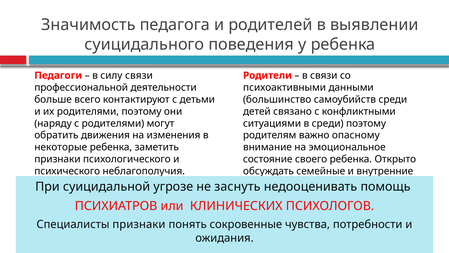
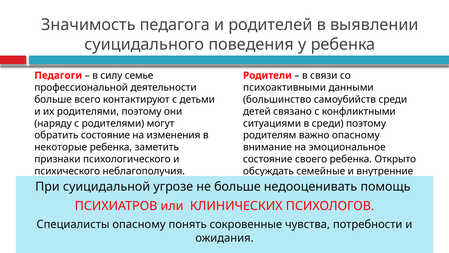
силу связи: связи -> семье (139, 75)
обратить движения: движения -> состояние (105, 135)
не заснуть: заснуть -> больше (237, 186)
Специалисты признаки: признаки -> опасному (139, 224)
